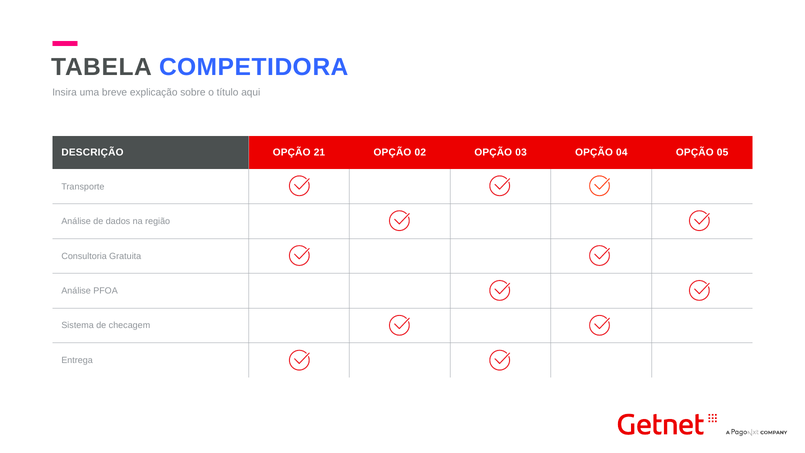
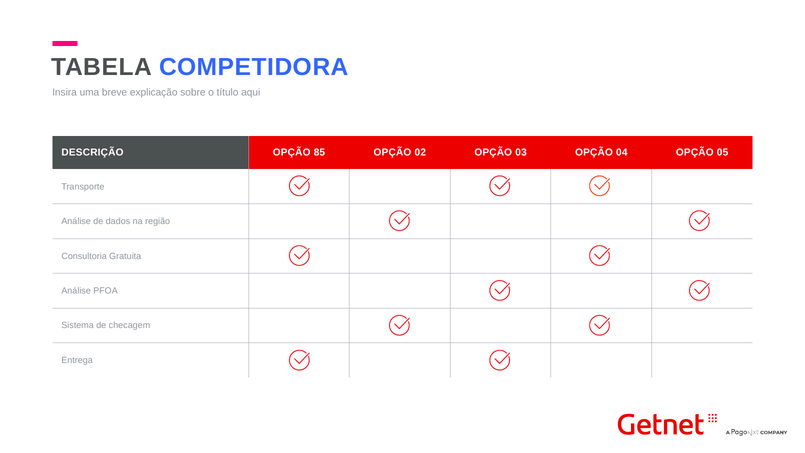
21: 21 -> 85 (319, 153)
